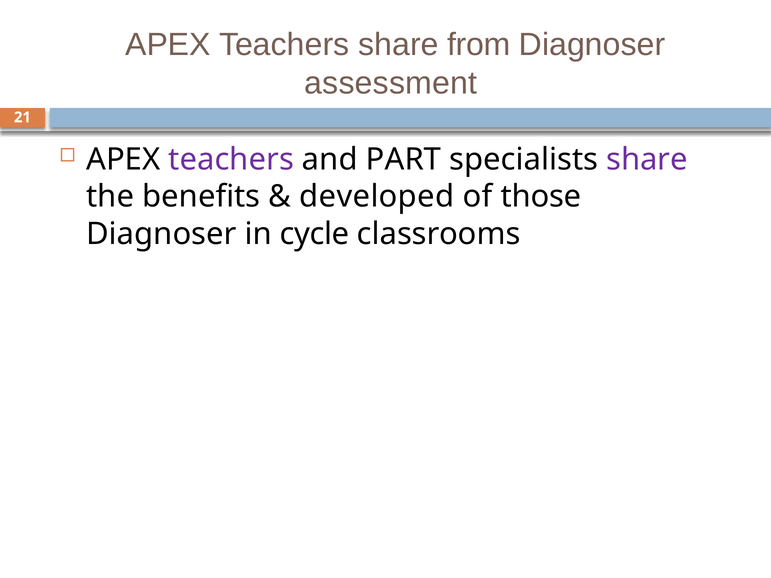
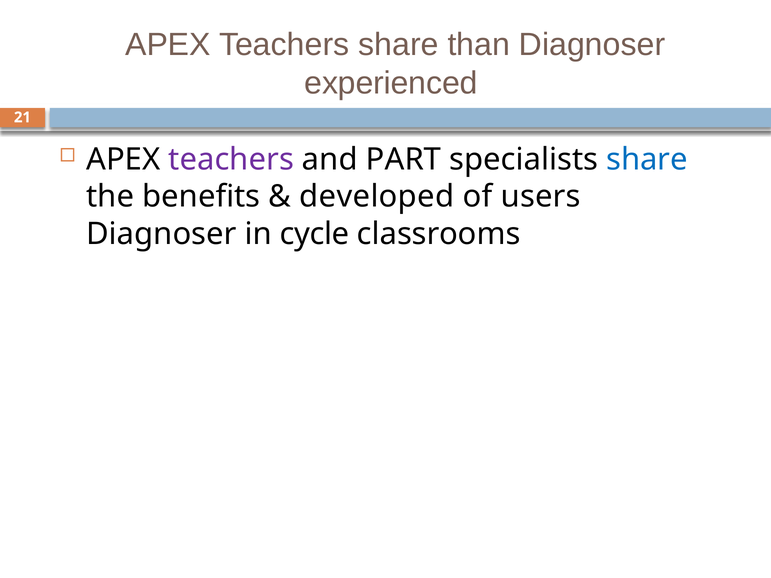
from: from -> than (479, 45)
assessment: assessment -> experienced (391, 83)
share colour: purple -> blue (647, 160)
those: those -> users (541, 197)
